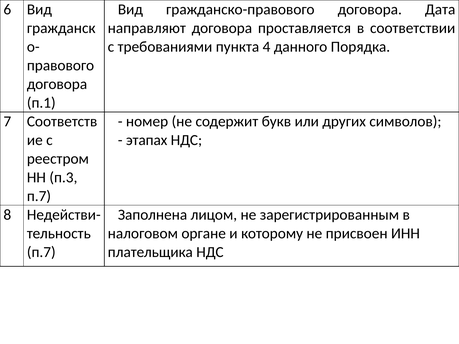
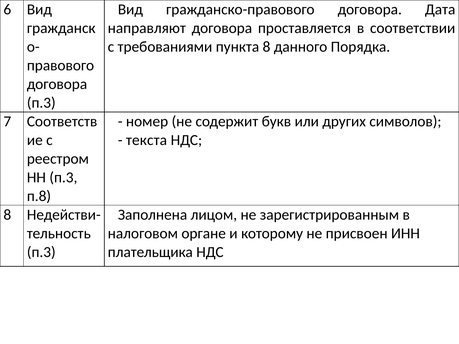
пункта 4: 4 -> 8 (267, 47)
п.1: п.1 -> п.3 (41, 103)
этапах: этапах -> текста (147, 140)
п.7: п.7 -> п.8 (39, 196)
п.7: п.7 -> п.3 (41, 252)
